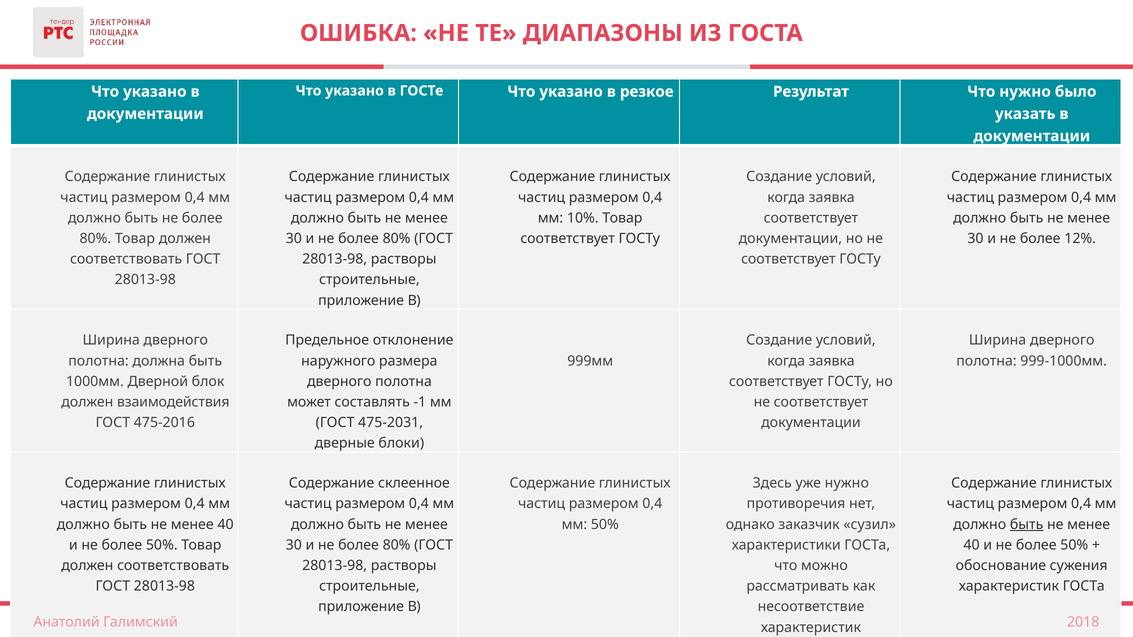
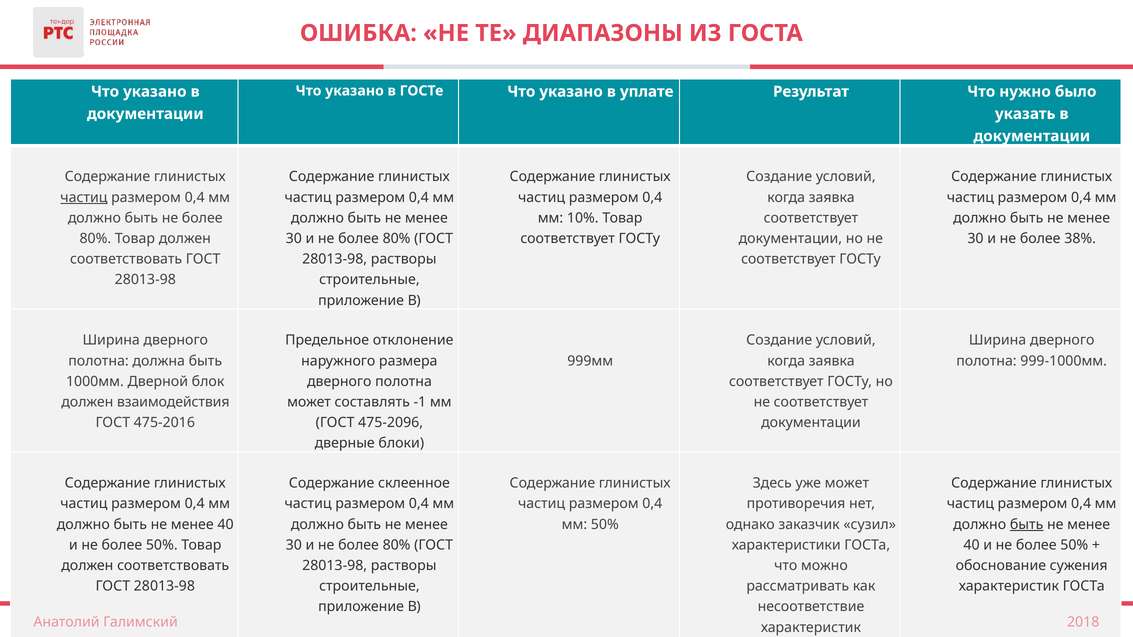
резкое: резкое -> уплате (647, 92)
частиц underline: none -> present (84, 197)
12%: 12% -> 38% (1080, 239)
475-2031: 475-2031 -> 475-2096 (391, 423)
уже нужно: нужно -> может (847, 483)
